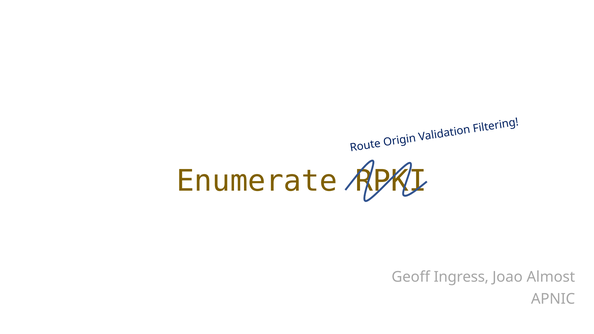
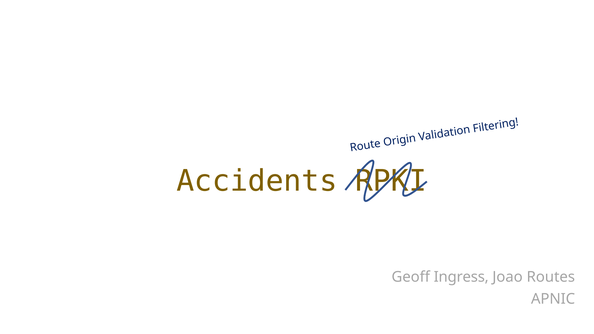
Enumerate: Enumerate -> Accidents (257, 181)
Almost: Almost -> Routes (551, 277)
